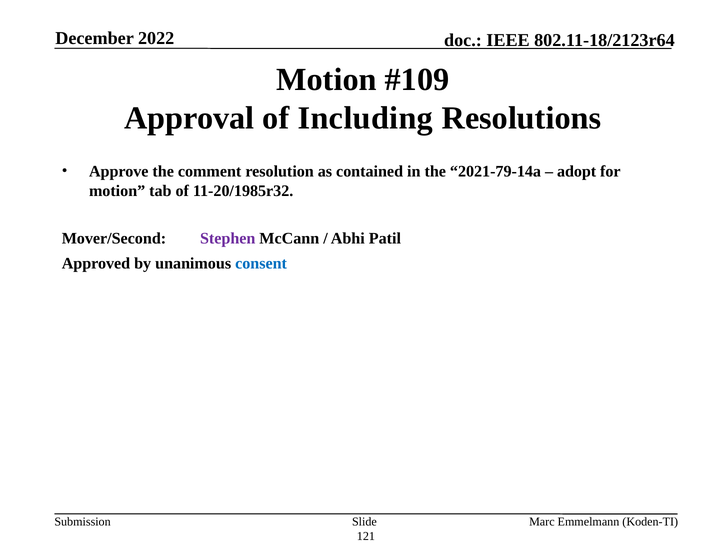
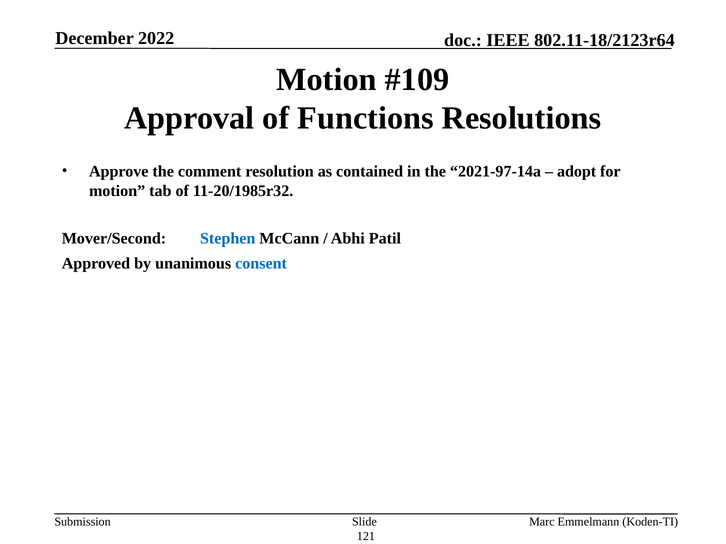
Including: Including -> Functions (366, 118)
2021-79-14a: 2021-79-14a -> 2021-97-14a (495, 172)
Stephen colour: purple -> blue (228, 238)
